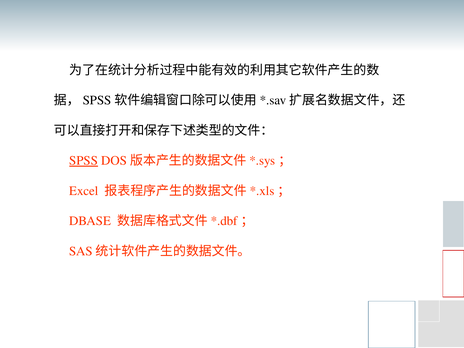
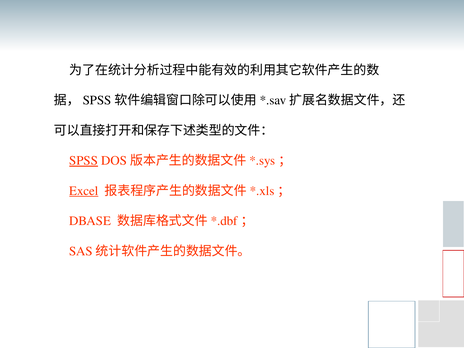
Excel underline: none -> present (84, 191)
